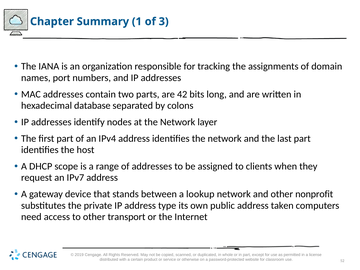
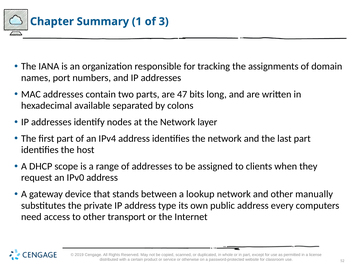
42: 42 -> 47 (182, 94)
database: database -> available (92, 106)
7: 7 -> 0 (82, 178)
nonprofit: nonprofit -> manually (314, 194)
taken: taken -> every (282, 206)
